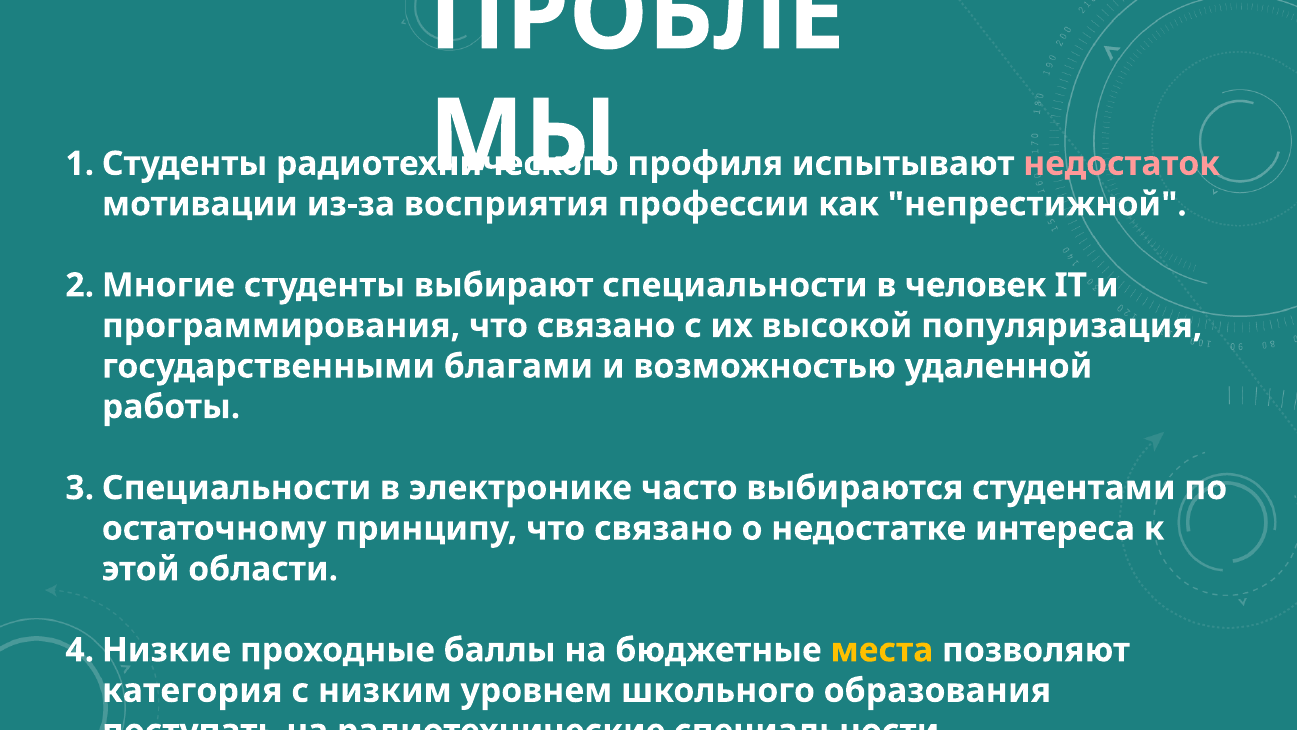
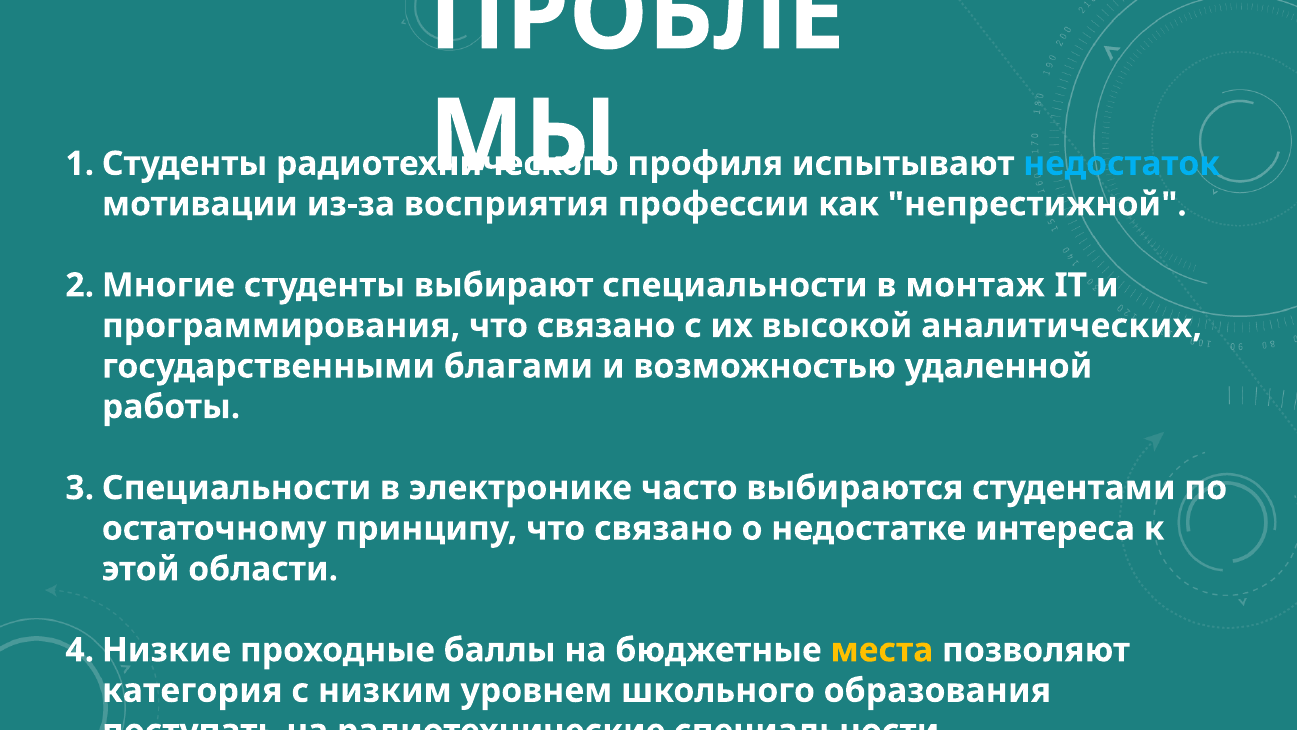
недостаток colour: pink -> light blue (1122, 164)
человек: человек -> монтаж (975, 285)
популяризация: популяризация -> аналитических (1062, 326)
